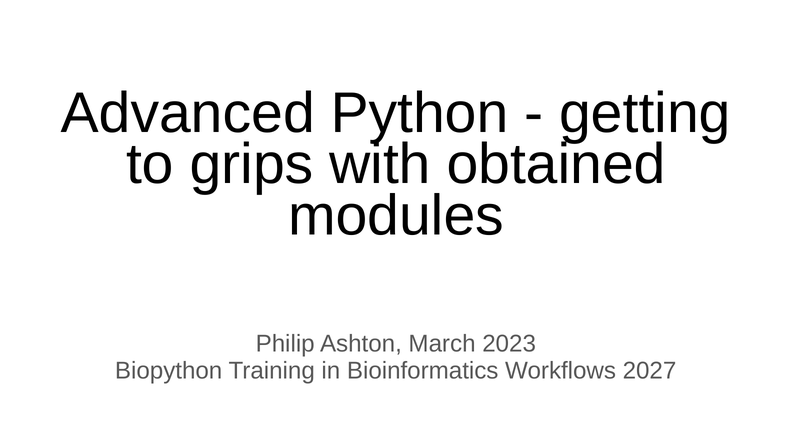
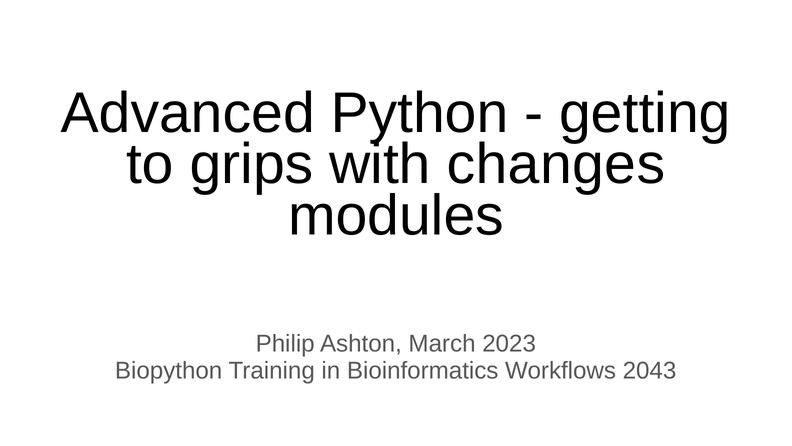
obtained: obtained -> changes (556, 164)
2027: 2027 -> 2043 (650, 370)
